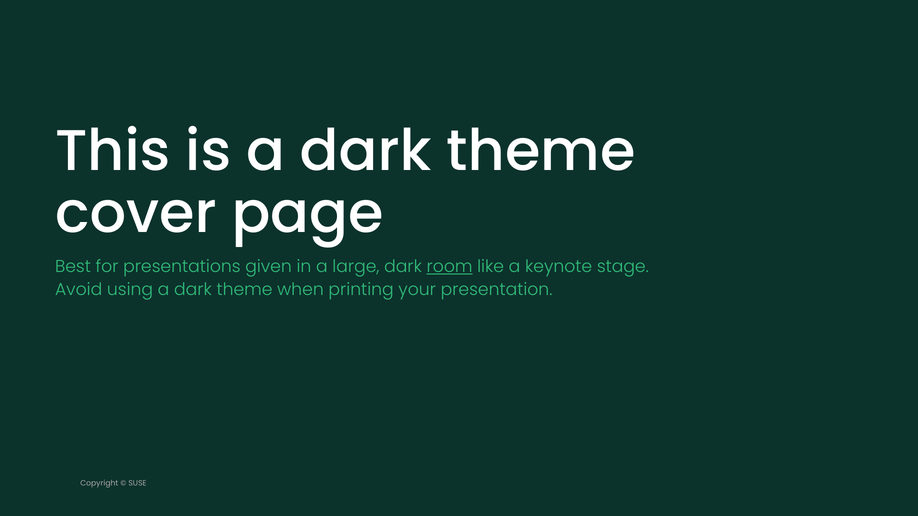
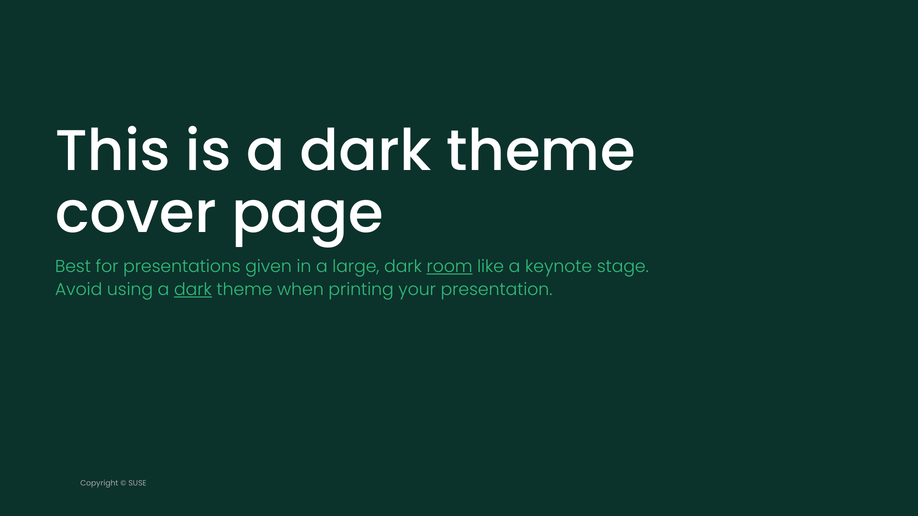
dark underline: none -> present (193, 290)
